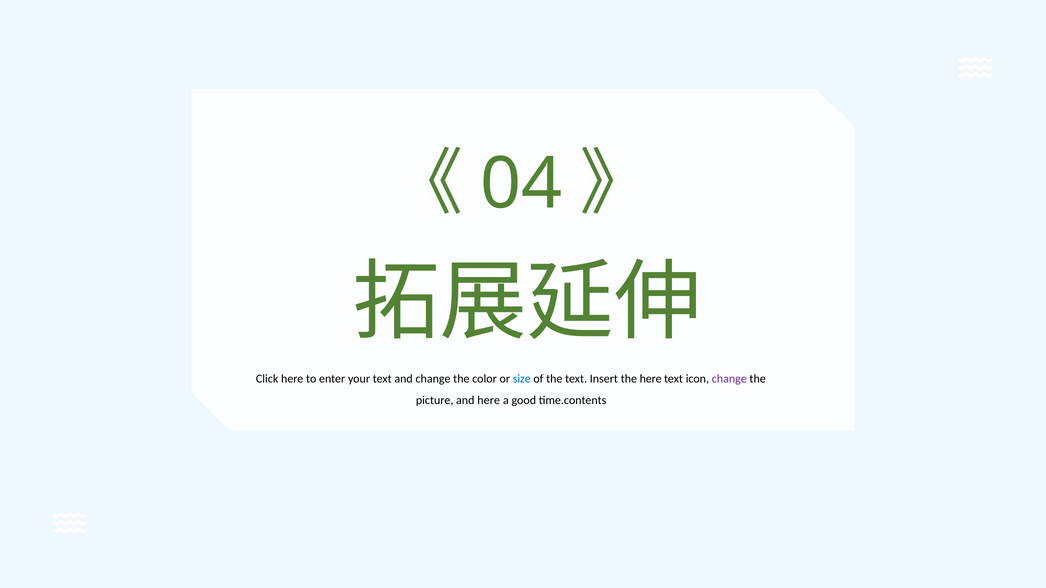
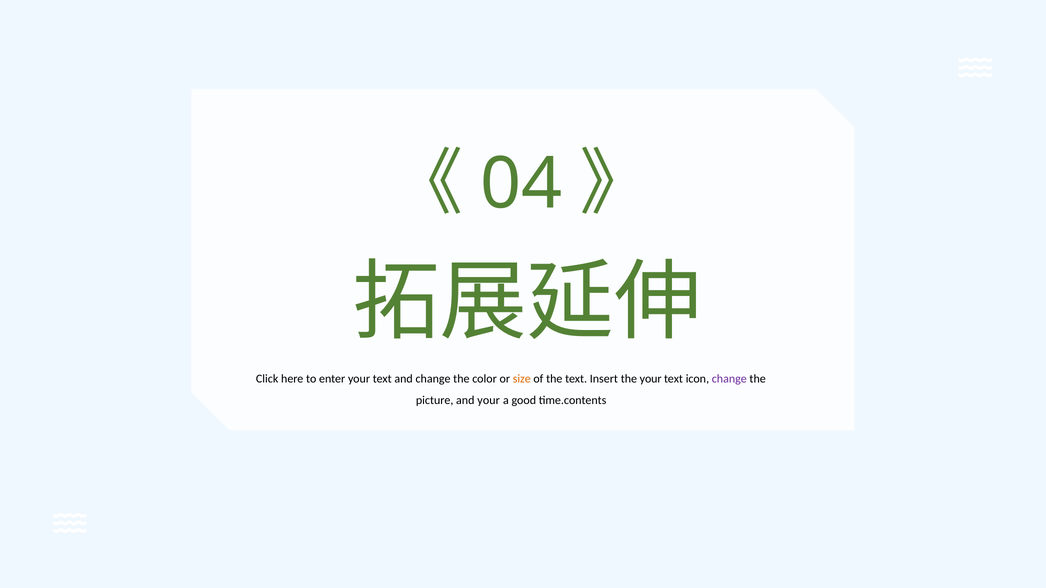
size colour: blue -> orange (522, 379)
the here: here -> your (651, 379)
and here: here -> your (489, 400)
